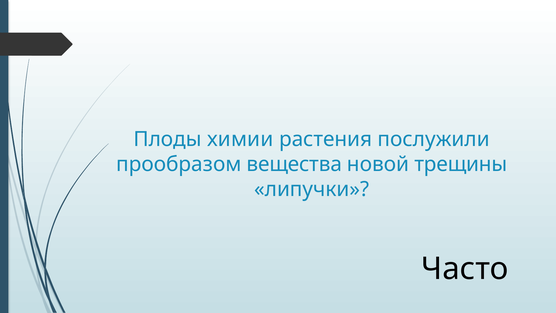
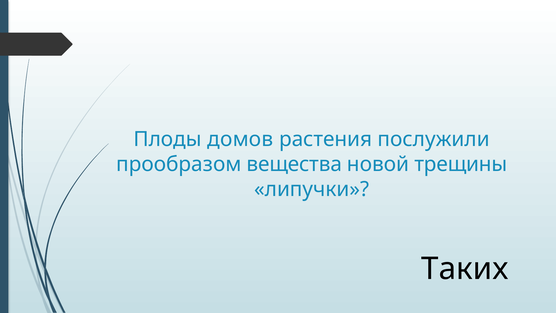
химии: химии -> домов (240, 139)
Часто: Часто -> Таких (465, 269)
